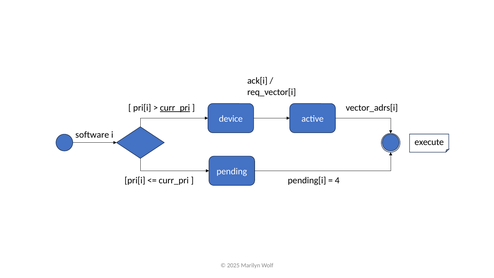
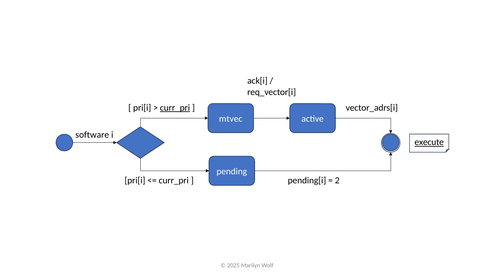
device: device -> mtvec (231, 119)
execute underline: none -> present (429, 142)
4: 4 -> 2 (337, 180)
